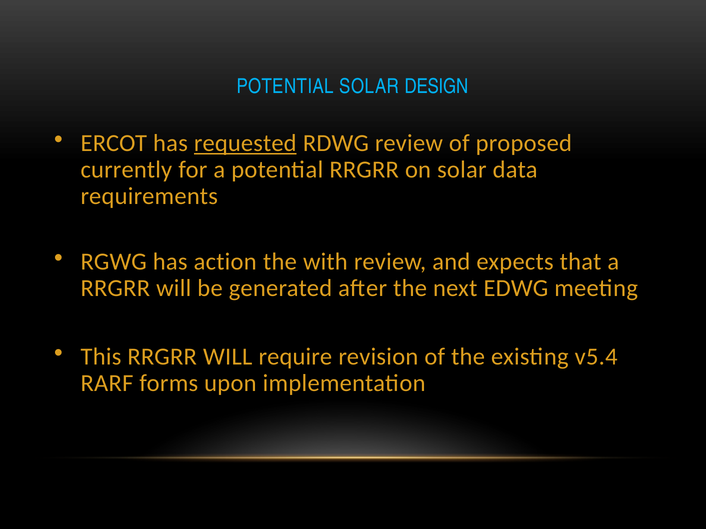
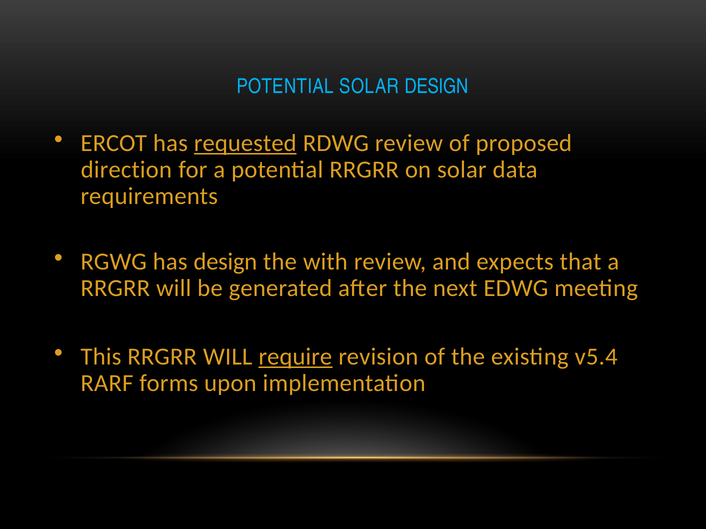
currently: currently -> direction (126, 170)
has action: action -> design (225, 262)
require underline: none -> present (295, 357)
